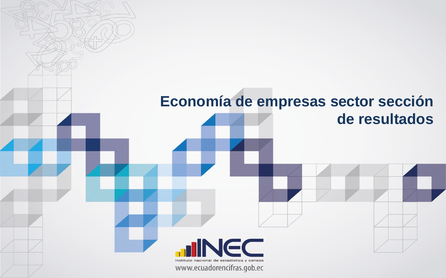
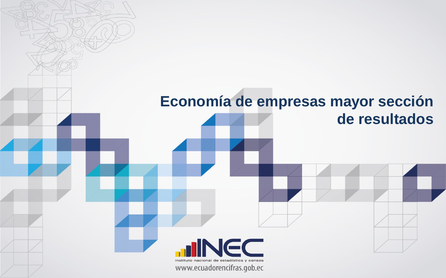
sector: sector -> mayor (352, 102)
